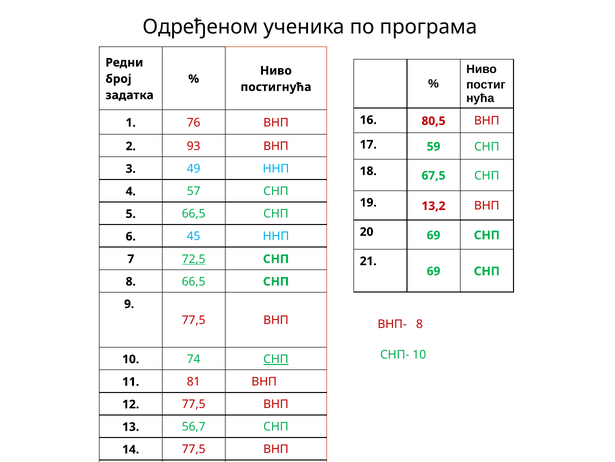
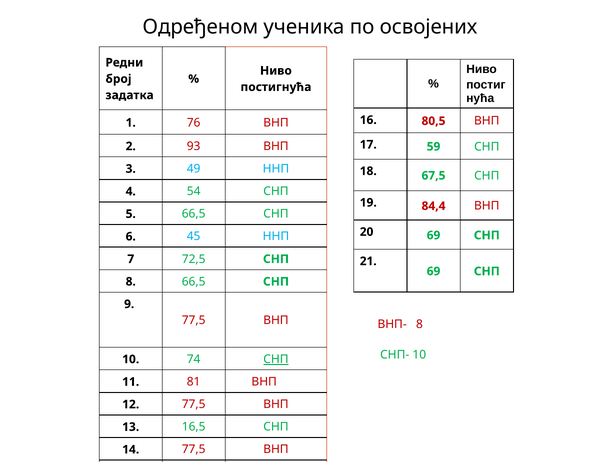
програма: програма -> освојених (429, 27)
57: 57 -> 54 (194, 191)
13,2: 13,2 -> 84,4 (434, 206)
72,5 underline: present -> none (194, 259)
56,7: 56,7 -> 16,5 (194, 426)
